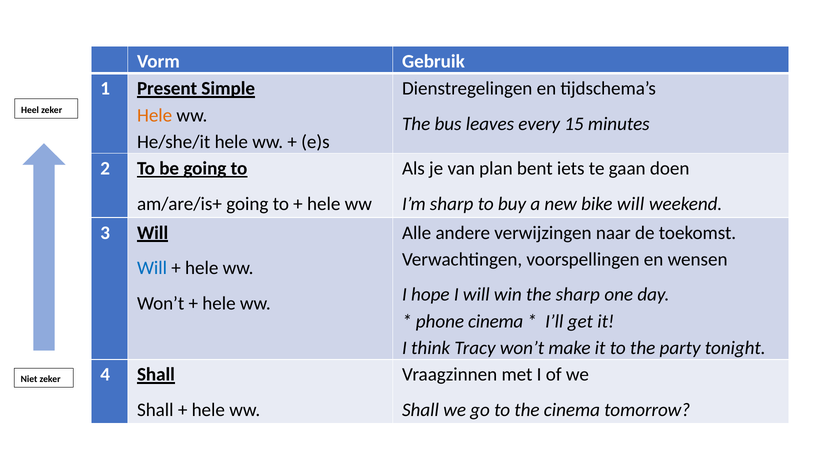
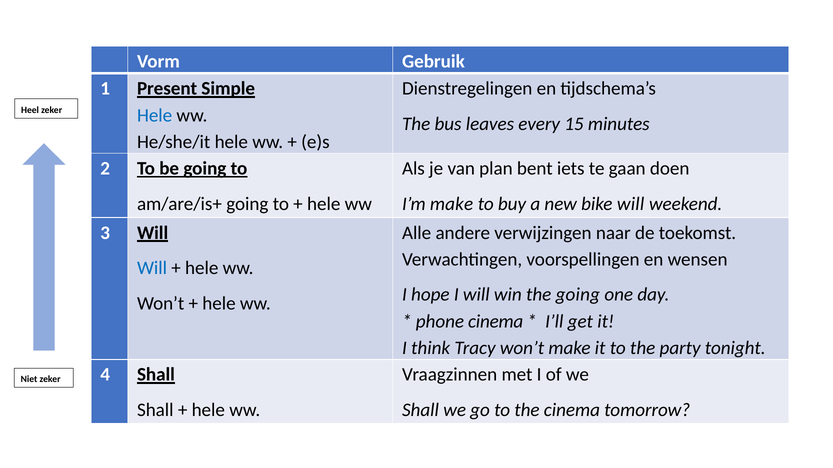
Hele colour: orange -> blue (155, 115)
I’m sharp: sharp -> make (452, 204)
the sharp: sharp -> going (578, 295)
